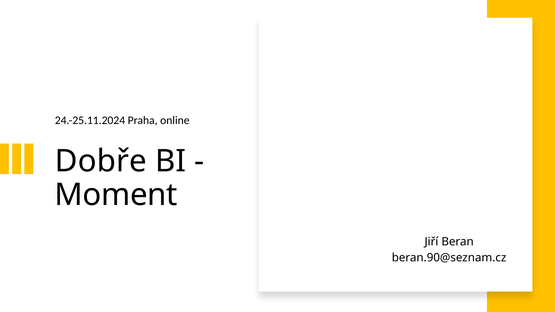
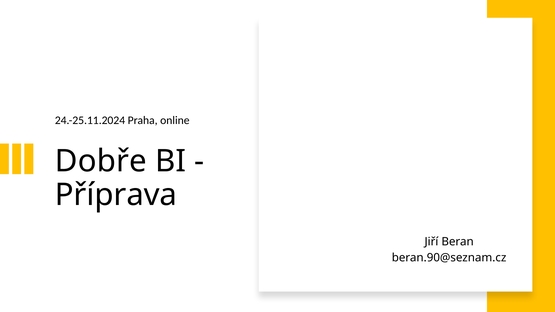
Moment: Moment -> Příprava (116, 195)
